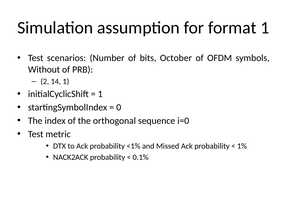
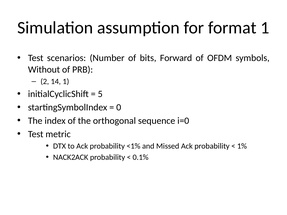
October: October -> Forward (176, 58)
1: 1 -> 5 (100, 94)
